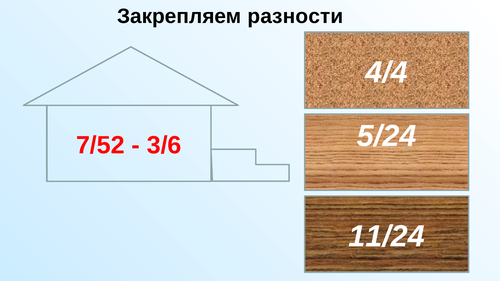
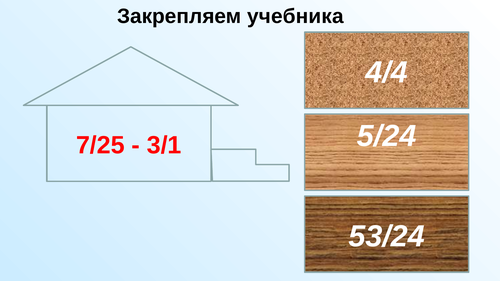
разности: разности -> учебника (295, 16)
7/52: 7/52 -> 7/25 (100, 145)
3/6: 3/6 -> 3/1 (164, 145)
11/24: 11/24 -> 53/24 (387, 237)
